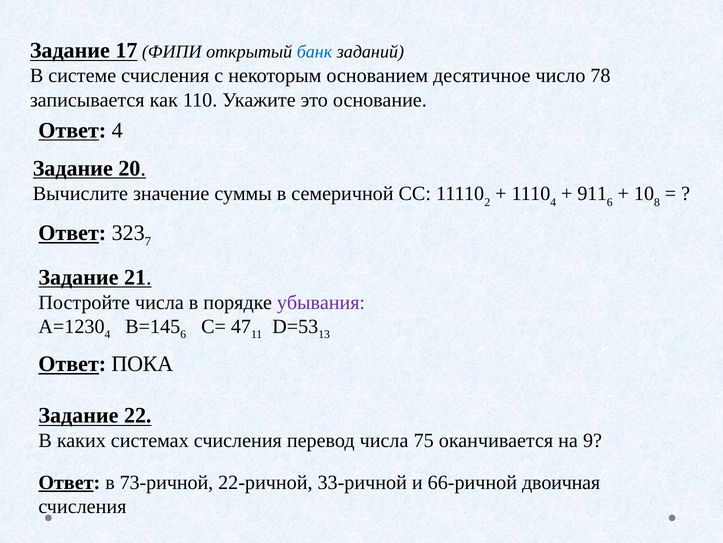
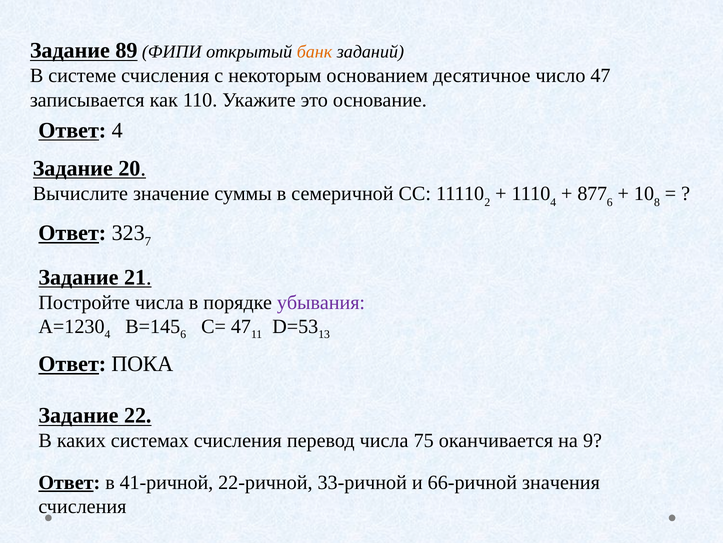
17: 17 -> 89 (126, 51)
банк colour: blue -> orange (315, 52)
число 78: 78 -> 47 (600, 76)
911: 911 -> 877 (592, 193)
73-ричной: 73-ричной -> 41-ричной (166, 482)
двоичная: двоичная -> значения (561, 482)
